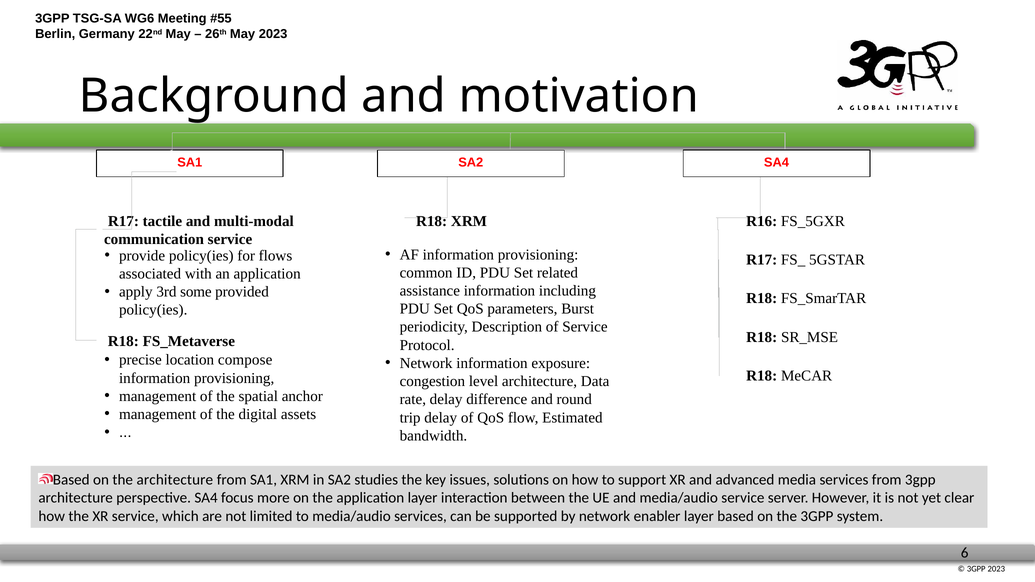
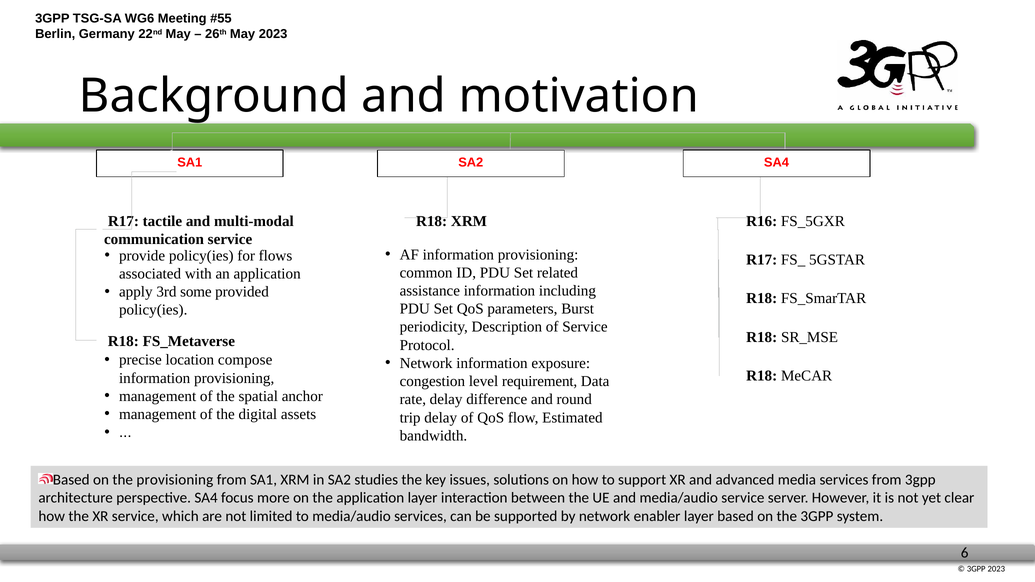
level architecture: architecture -> requirement (540, 381)
the architecture: architecture -> provisioning (175, 480)
